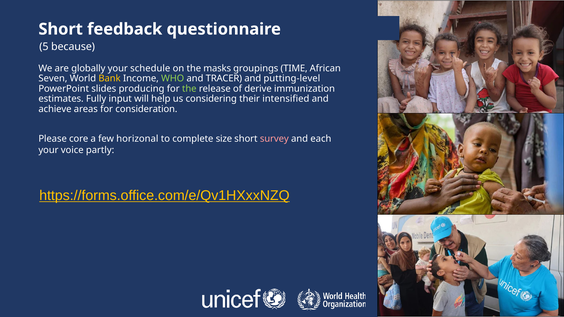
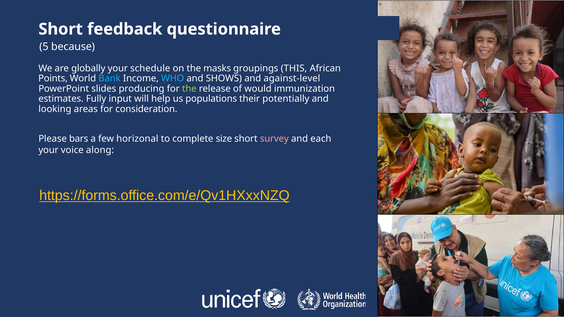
TIME: TIME -> THIS (294, 68)
Seven: Seven -> Points (53, 79)
Bank colour: yellow -> light blue (110, 79)
WHO colour: light green -> light blue (173, 79)
TRACER: TRACER -> SHOWS (224, 79)
putting-level: putting-level -> against-level (292, 79)
derive: derive -> would (258, 89)
considering: considering -> populations (211, 99)
intensified: intensified -> potentially (286, 99)
achieve: achieve -> looking (55, 109)
core: core -> bars (79, 139)
partly: partly -> along (100, 150)
